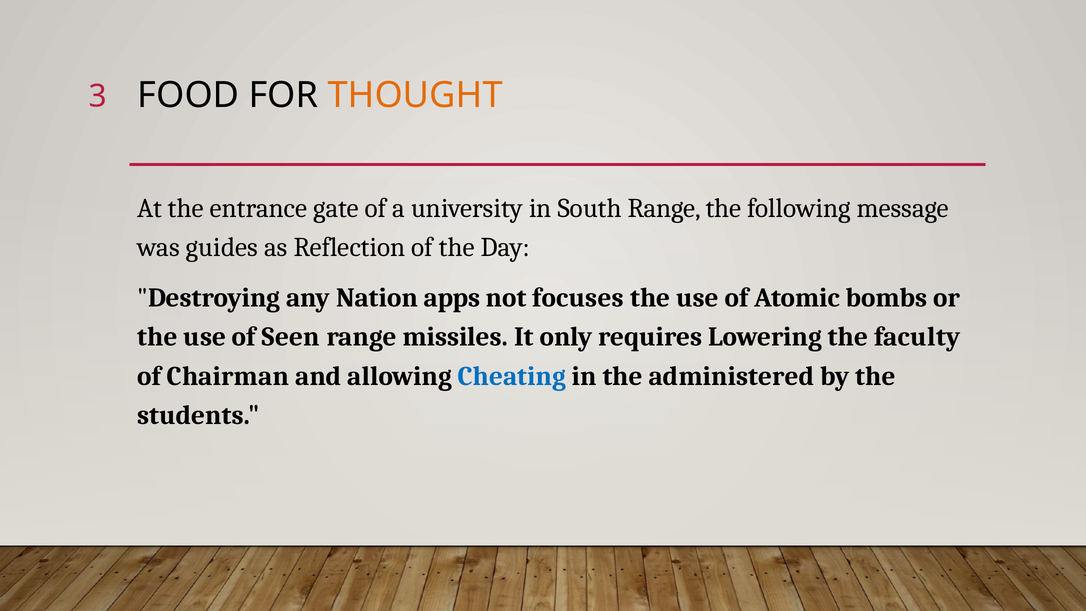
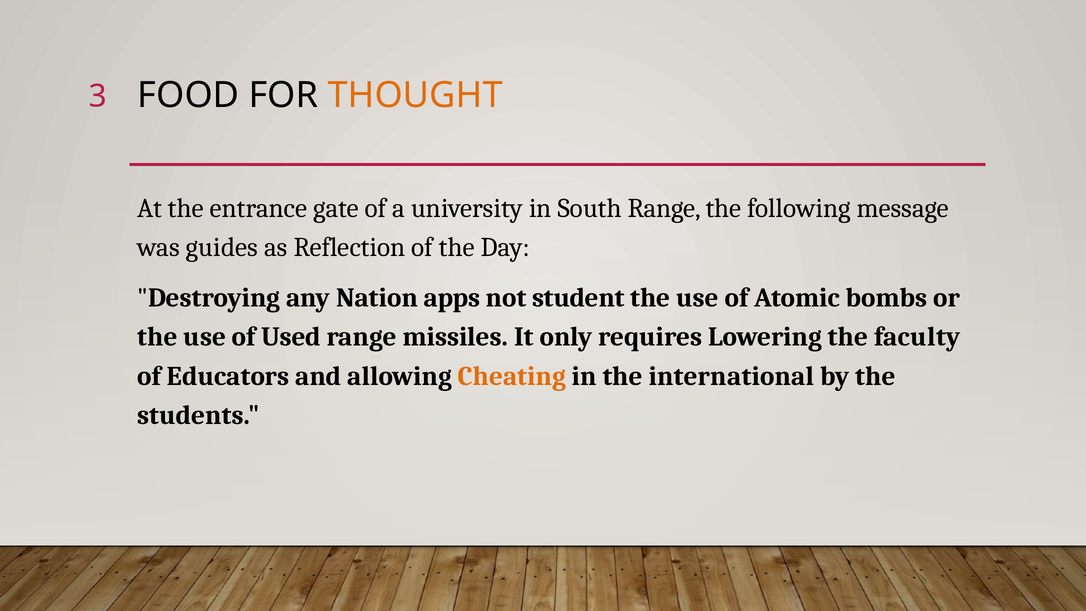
focuses: focuses -> student (578, 298)
Seen: Seen -> Used (291, 337)
Chairman: Chairman -> Educators (228, 376)
Cheating colour: blue -> orange (512, 376)
administered: administered -> international (731, 376)
